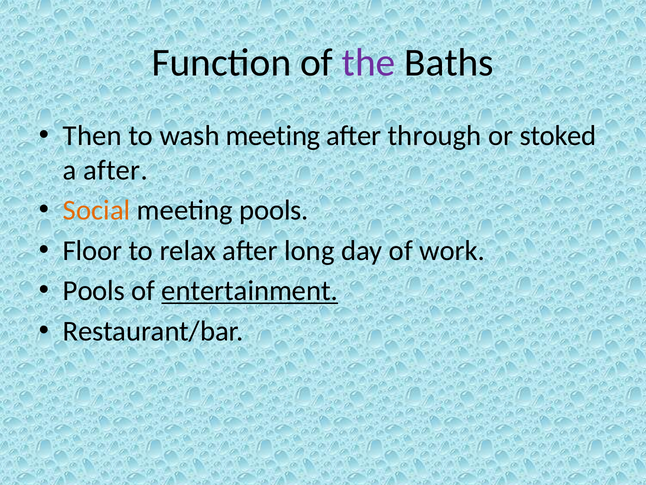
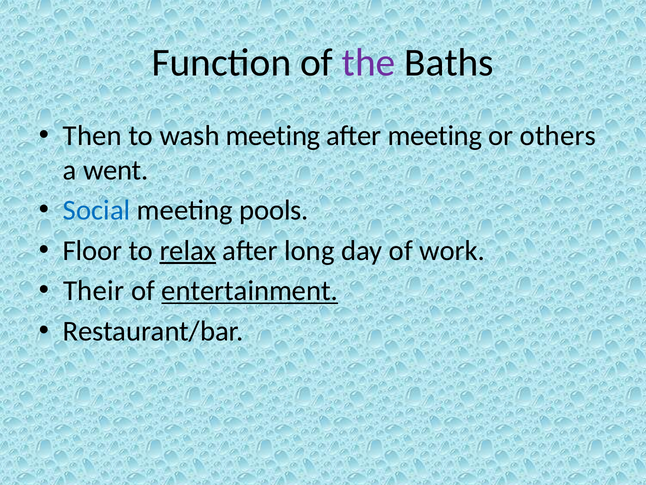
after through: through -> meeting (435, 136)
stoked: stoked -> others (558, 136)
a after: after -> went (116, 170)
Social colour: orange -> blue (97, 210)
relax underline: none -> present (188, 250)
Pools: Pools -> Their (94, 291)
